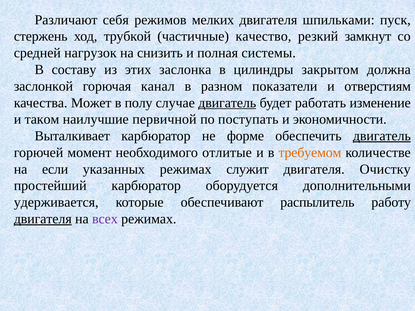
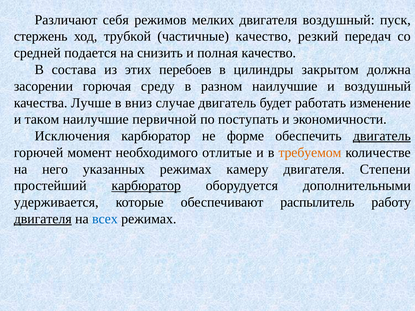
двигателя шпильками: шпильками -> воздушный (339, 20)
замкнут: замкнут -> передач (368, 36)
нагрузок: нагрузок -> подается (90, 53)
полная системы: системы -> качество (269, 53)
составу: составу -> состава (74, 70)
заслонка: заслонка -> перебоев (185, 70)
заслонкой: заслонкой -> засорении (43, 86)
канал: канал -> среду (158, 86)
разном показатели: показатели -> наилучшие (285, 86)
и отверстиям: отверстиям -> воздушный (378, 86)
Может: Может -> Лучше (91, 103)
полу: полу -> вниз (138, 103)
двигатель underline: present -> none (227, 103)
Выталкивает: Выталкивает -> Исключения (72, 136)
если: если -> него (55, 169)
служит: служит -> камеру (247, 169)
Очистку: Очистку -> Степени (385, 169)
карбюратор underline: none -> present (146, 186)
всех colour: purple -> blue (105, 219)
